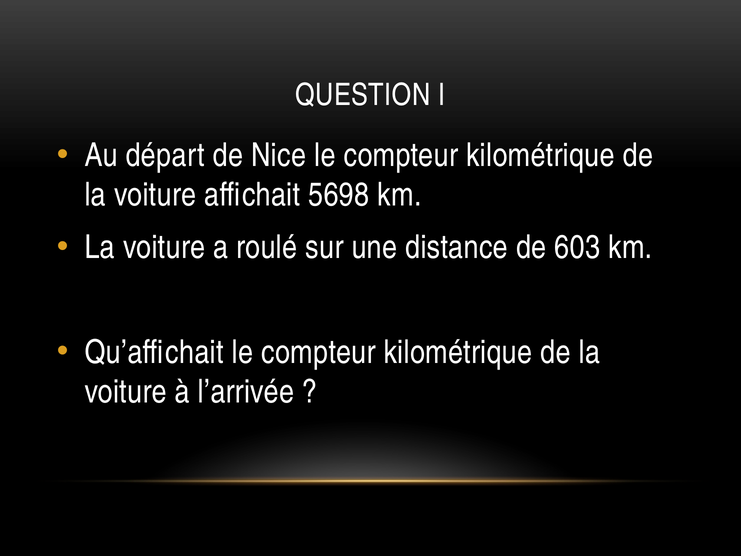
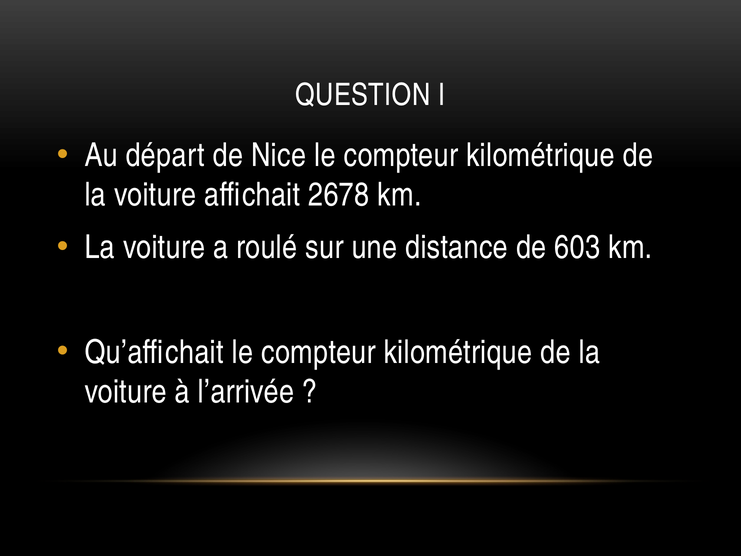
5698: 5698 -> 2678 (339, 195)
